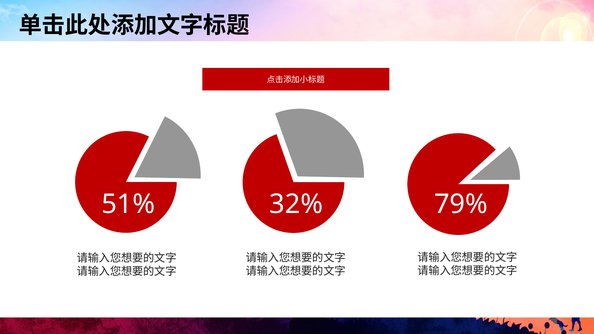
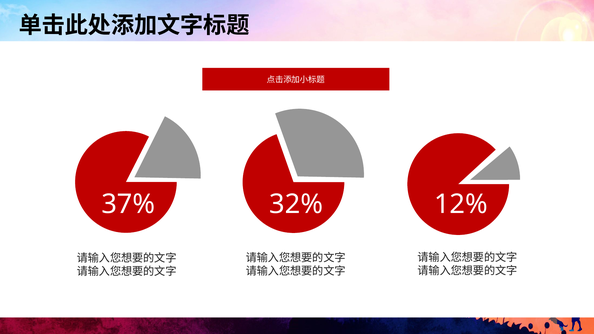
51%: 51% -> 37% (128, 204)
79%: 79% -> 12% (461, 204)
